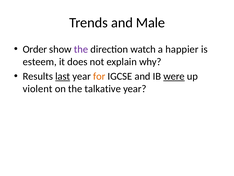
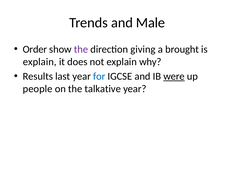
watch: watch -> giving (143, 49)
happier: happier -> brought (182, 49)
esteem: esteem -> explain (40, 62)
last underline: present -> none (63, 76)
for colour: orange -> blue (99, 76)
violent: violent -> people (38, 89)
